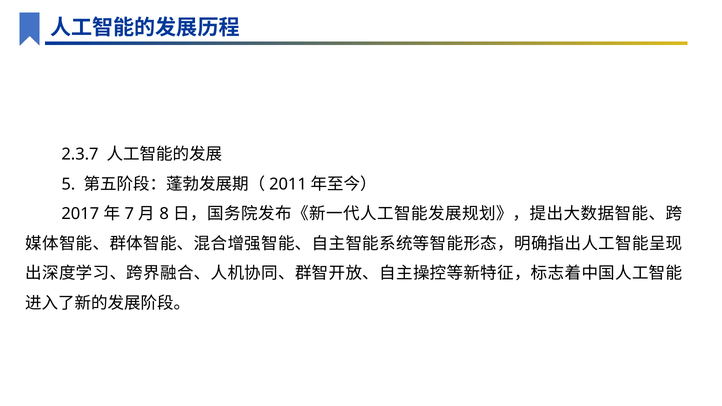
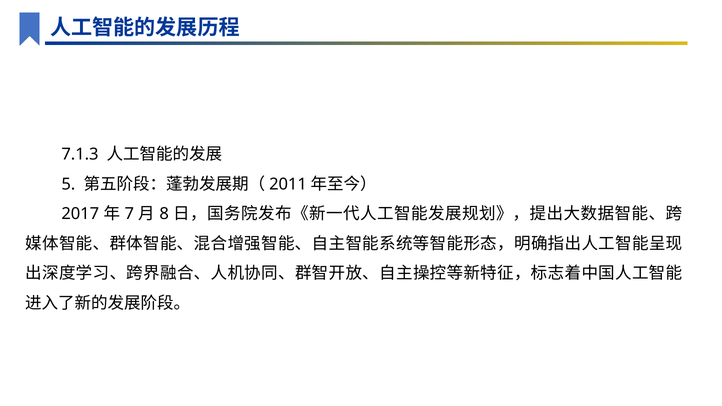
2.3.7: 2.3.7 -> 7.1.3 (80, 155)
